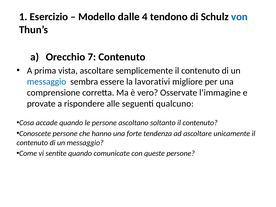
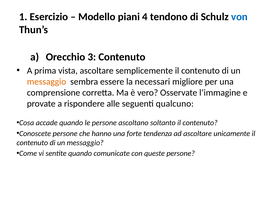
dalle: dalle -> piani (129, 17)
7: 7 -> 3 (92, 57)
messaggio colour: blue -> orange (47, 82)
lavorativi: lavorativi -> necessari (152, 82)
